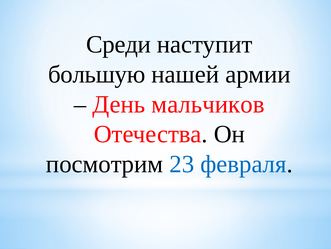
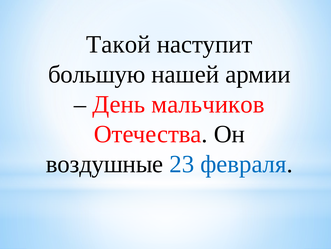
Среди: Среди -> Такой (118, 44)
посмотрим: посмотрим -> воздушные (105, 164)
